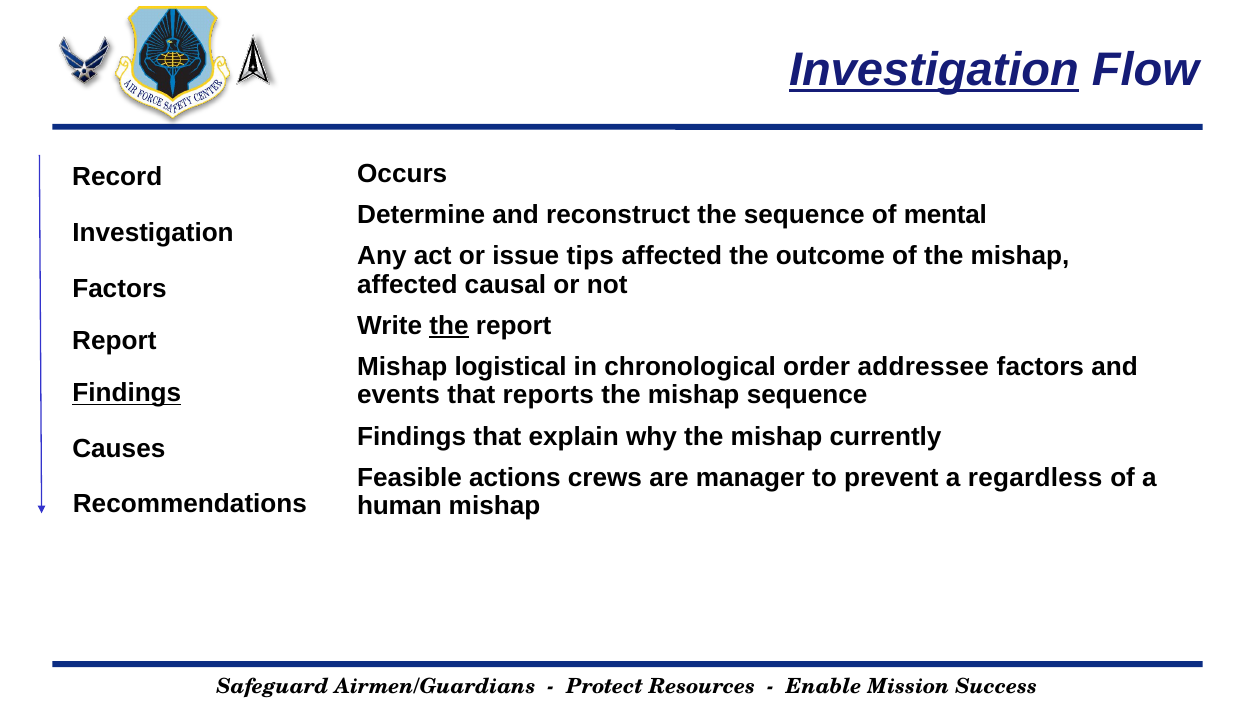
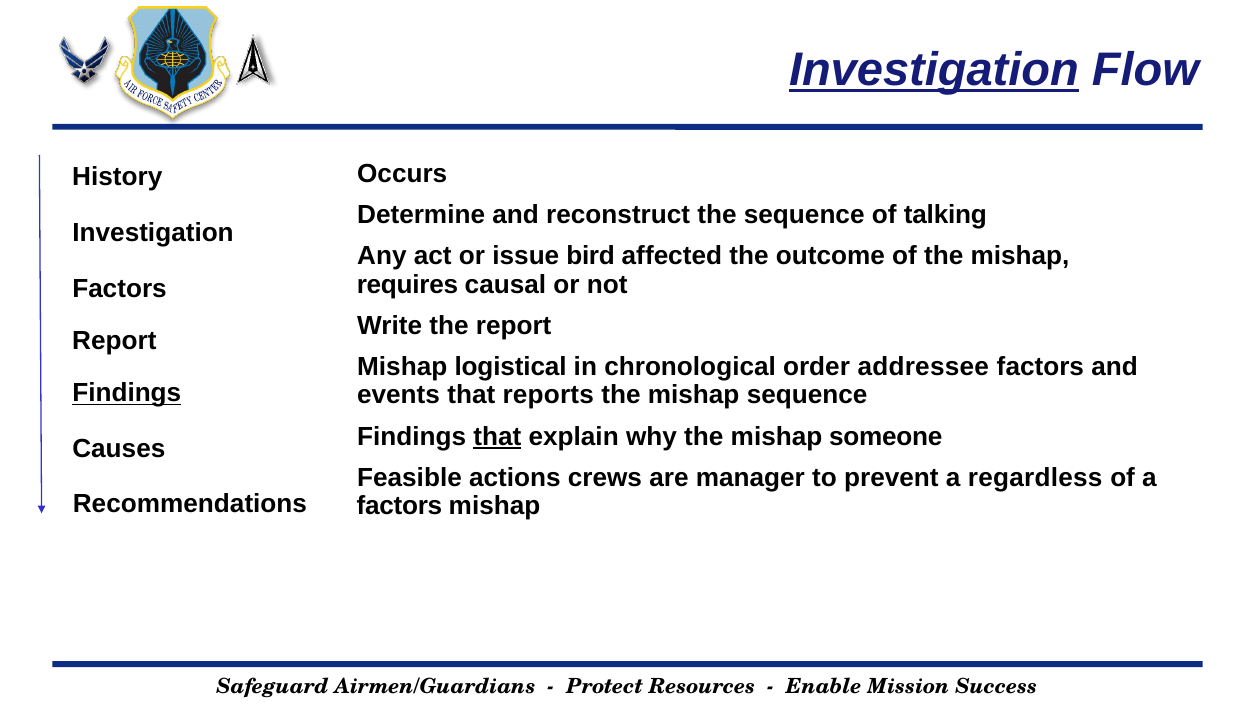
Record: Record -> History (117, 177)
mental: mental -> talking (945, 215)
tips: tips -> bird (591, 256)
affected: affected -> requires (407, 284)
the underline: present -> none (449, 326)
that underline: none -> present (497, 437)
currently: currently -> someone (886, 437)
human: human -> factors (399, 506)
